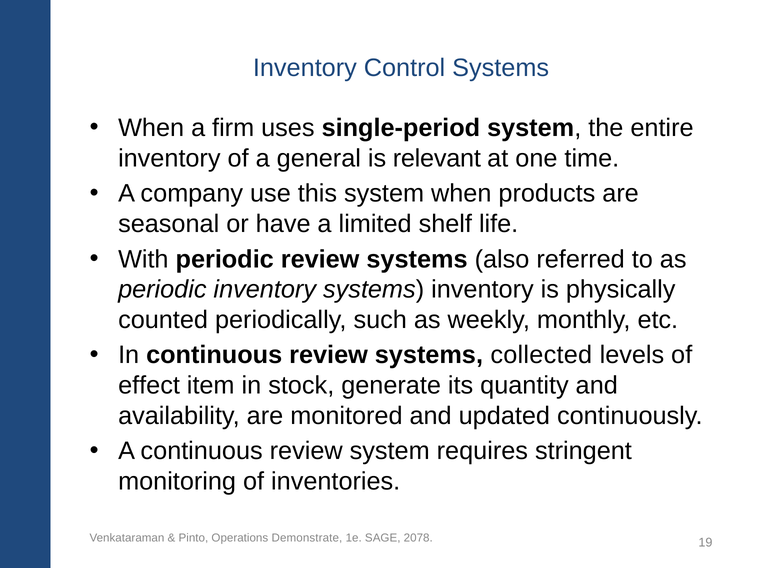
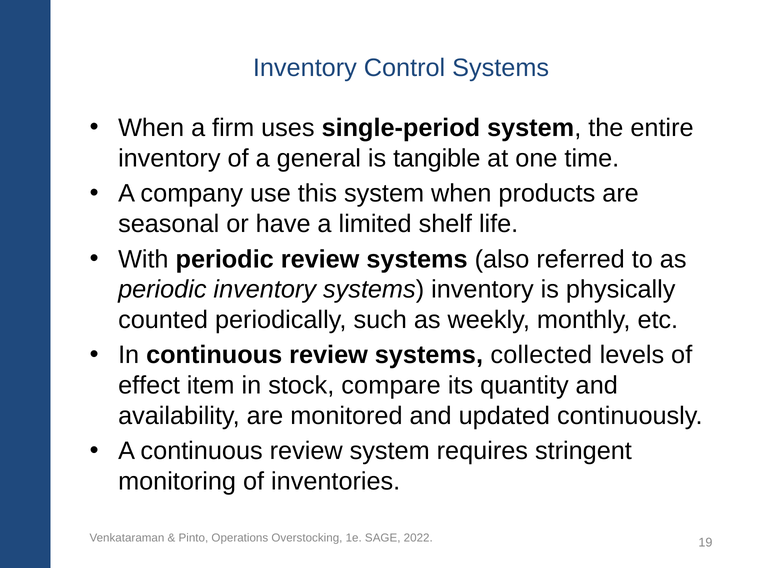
relevant: relevant -> tangible (437, 158)
generate: generate -> compare (391, 386)
Demonstrate: Demonstrate -> Overstocking (307, 538)
2078: 2078 -> 2022 (418, 538)
